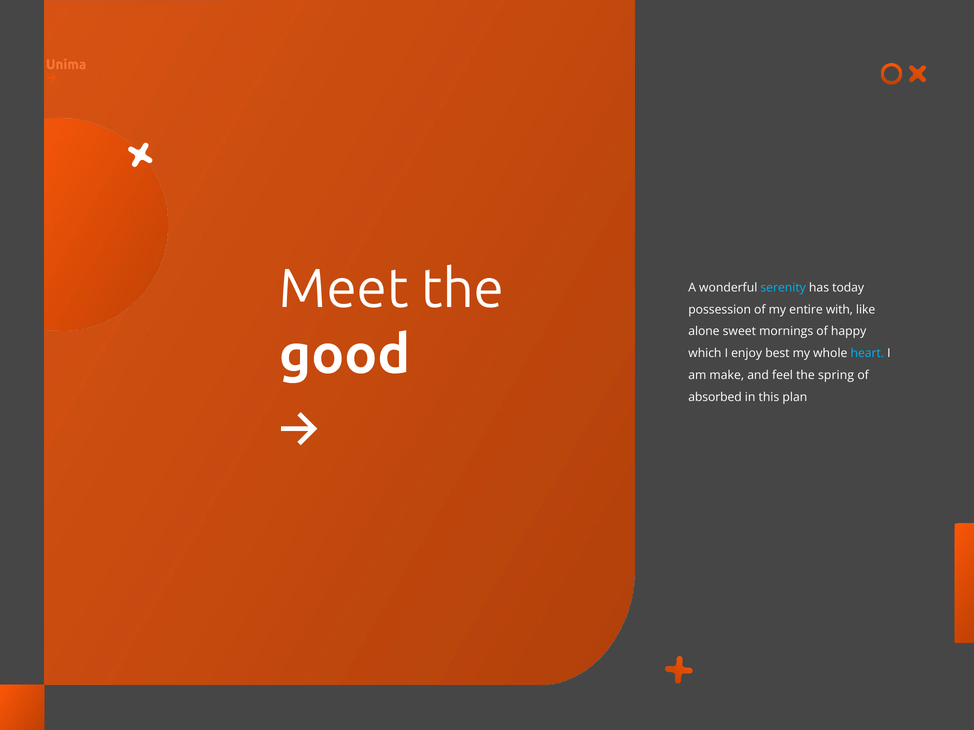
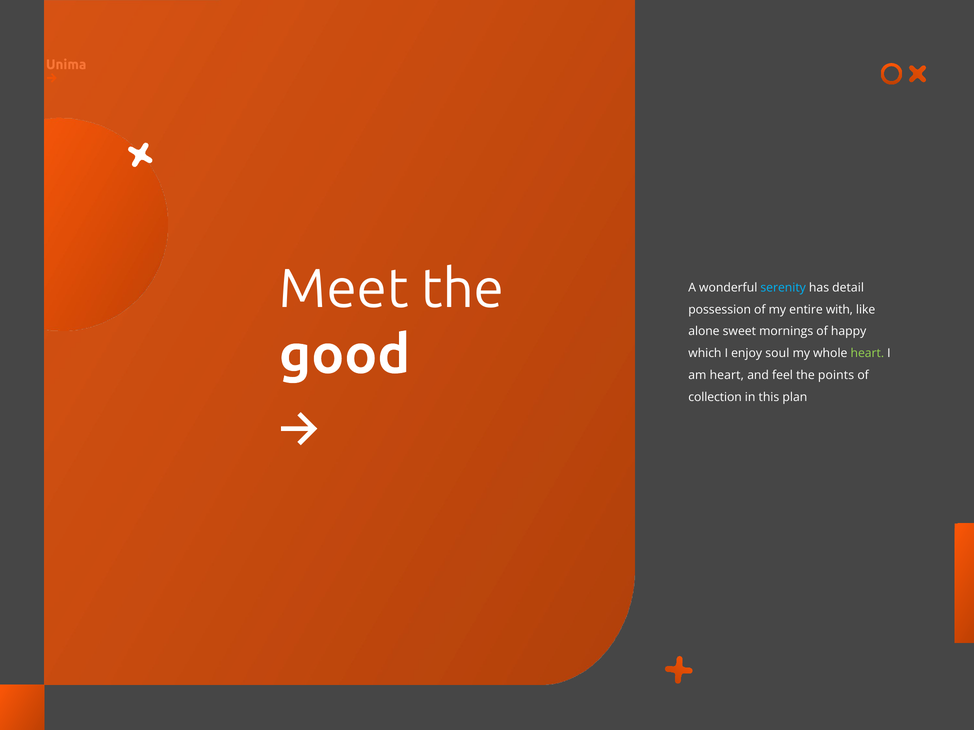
today: today -> detail (848, 288)
best: best -> soul (777, 354)
heart colour: light blue -> light green (867, 354)
am make: make -> heart (727, 376)
spring: spring -> points (836, 376)
absorbed: absorbed -> collection (715, 398)
